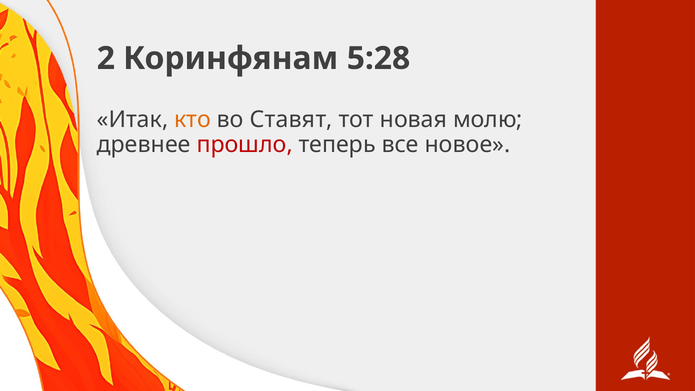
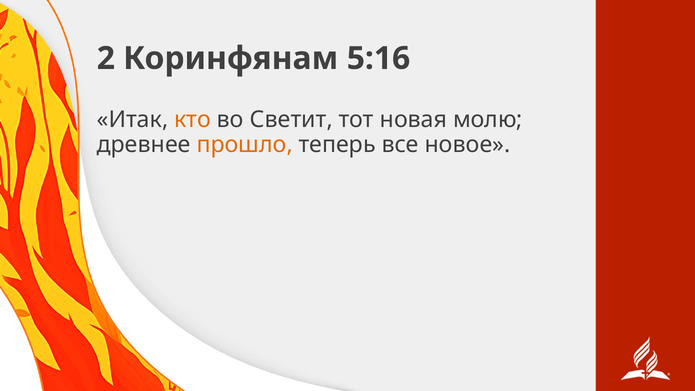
5:28: 5:28 -> 5:16 (378, 58)
Ставят: Ставят -> Светит (291, 120)
прошло colour: red -> orange (245, 145)
